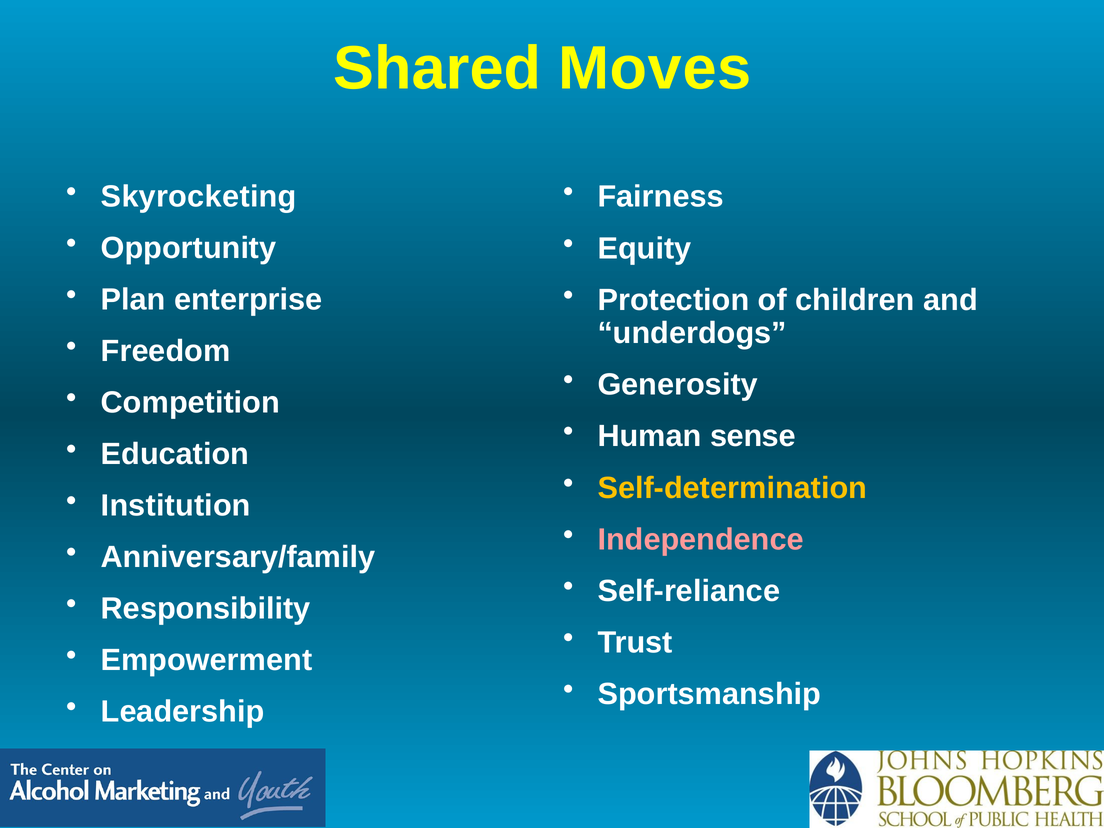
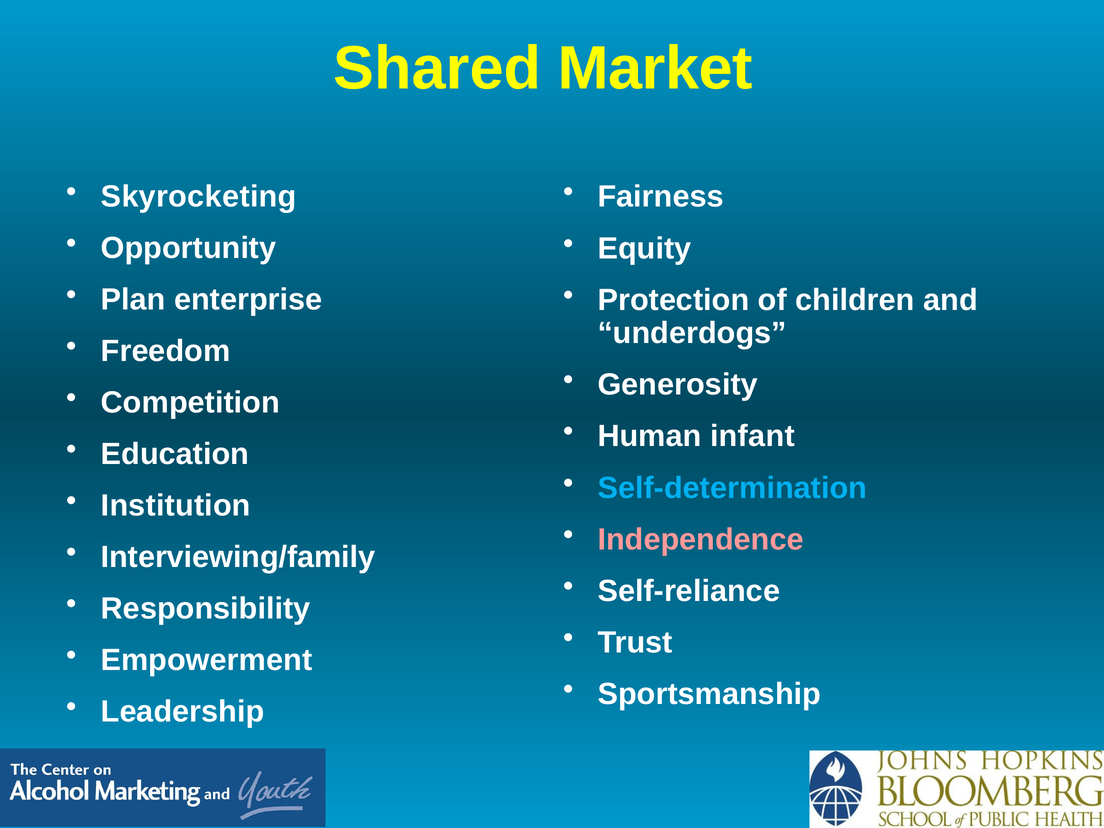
Moves: Moves -> Market (655, 69)
sense: sense -> infant (753, 436)
Self-determination colour: yellow -> light blue (732, 488)
Anniversary/family: Anniversary/family -> Interviewing/family (238, 557)
